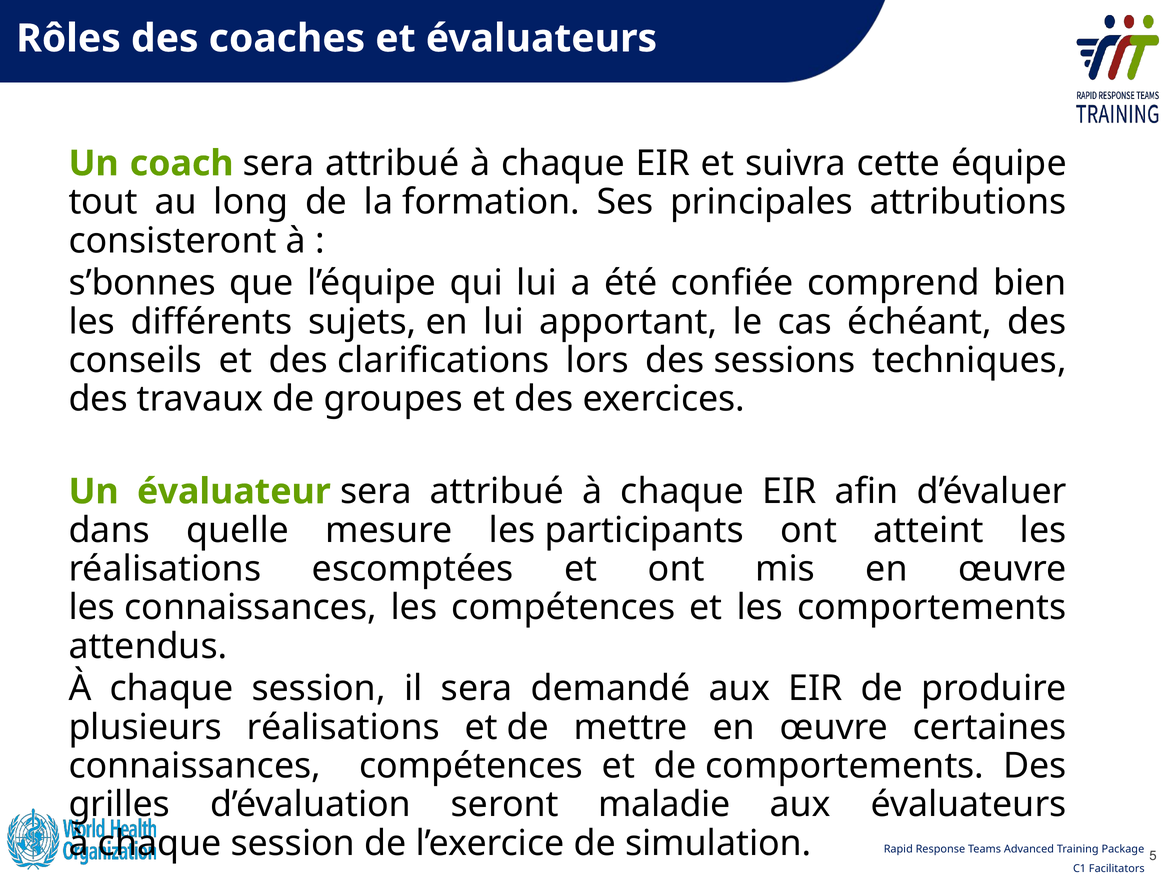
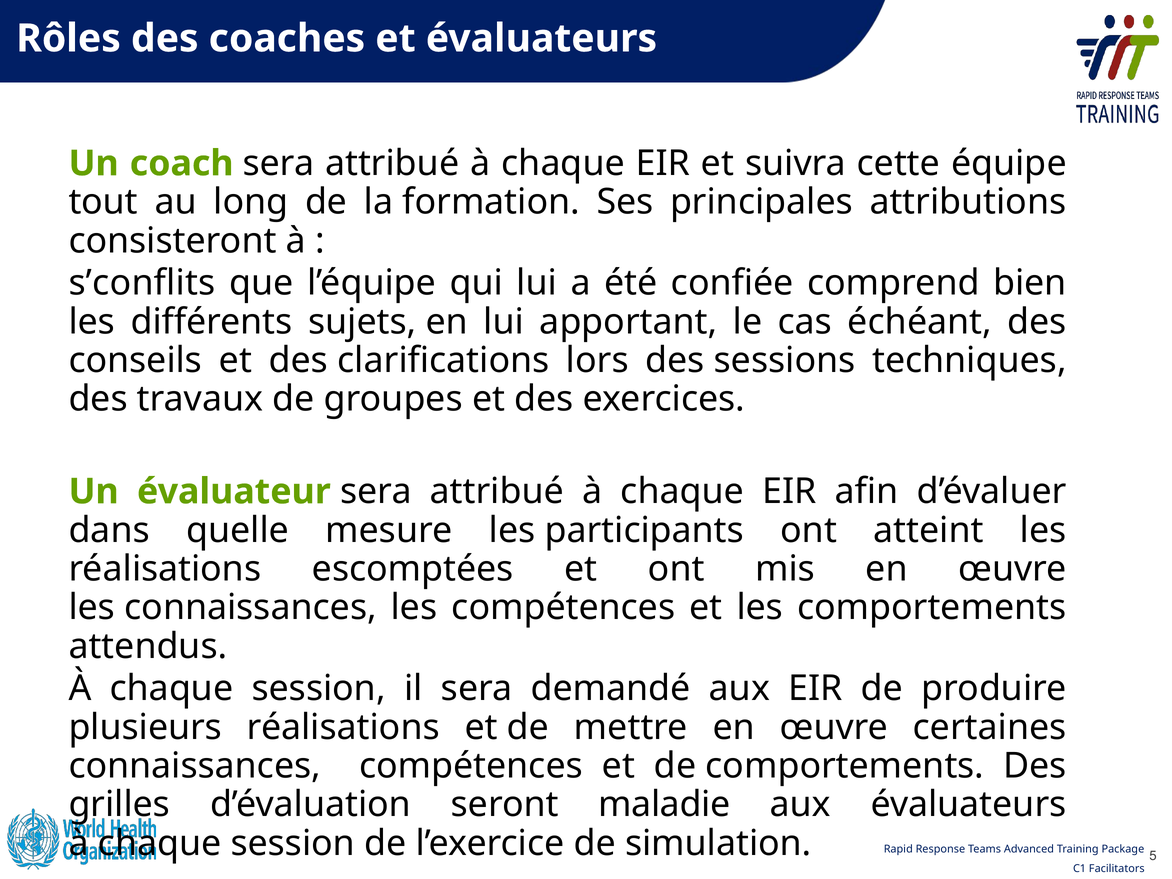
s’bonnes: s’bonnes -> s’conflits (142, 283)
